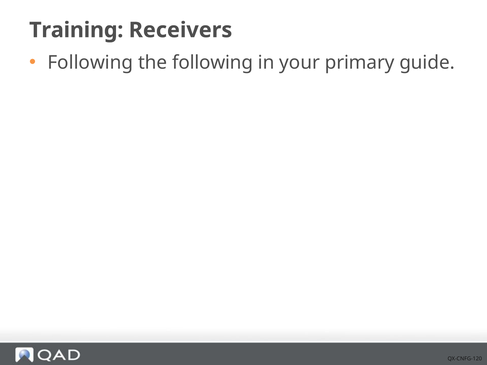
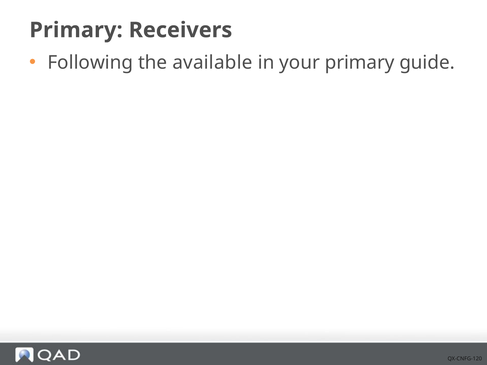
Training: Training -> Primary (76, 30)
the following: following -> available (212, 63)
